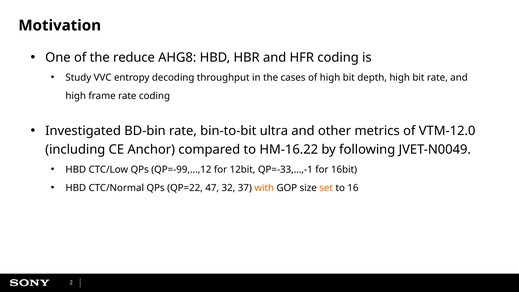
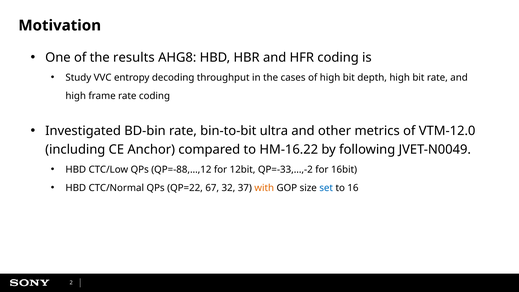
reduce: reduce -> results (134, 57)
QP=-99,…,12: QP=-99,…,12 -> QP=-88,…,12 (181, 169)
QP=-33,…,-1: QP=-33,…,-1 -> QP=-33,…,-2 (285, 169)
47: 47 -> 67 (212, 188)
set colour: orange -> blue (326, 188)
